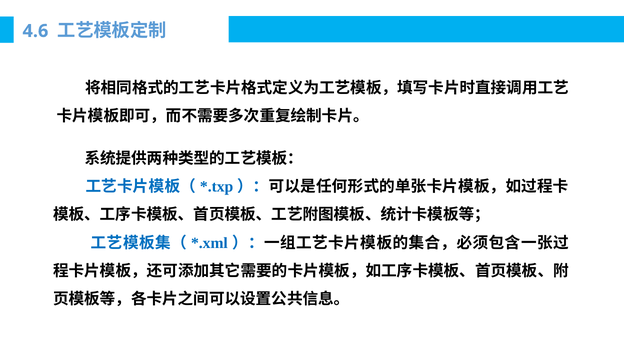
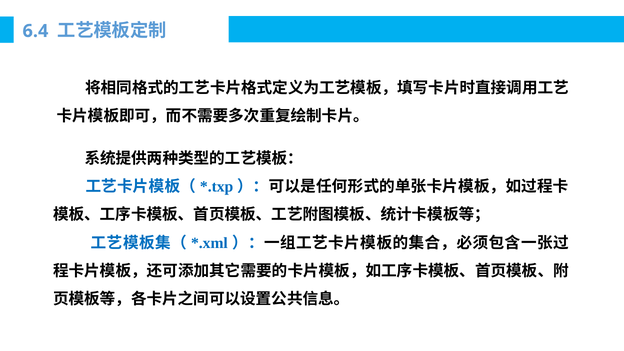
4.6: 4.6 -> 6.4 (35, 31)
